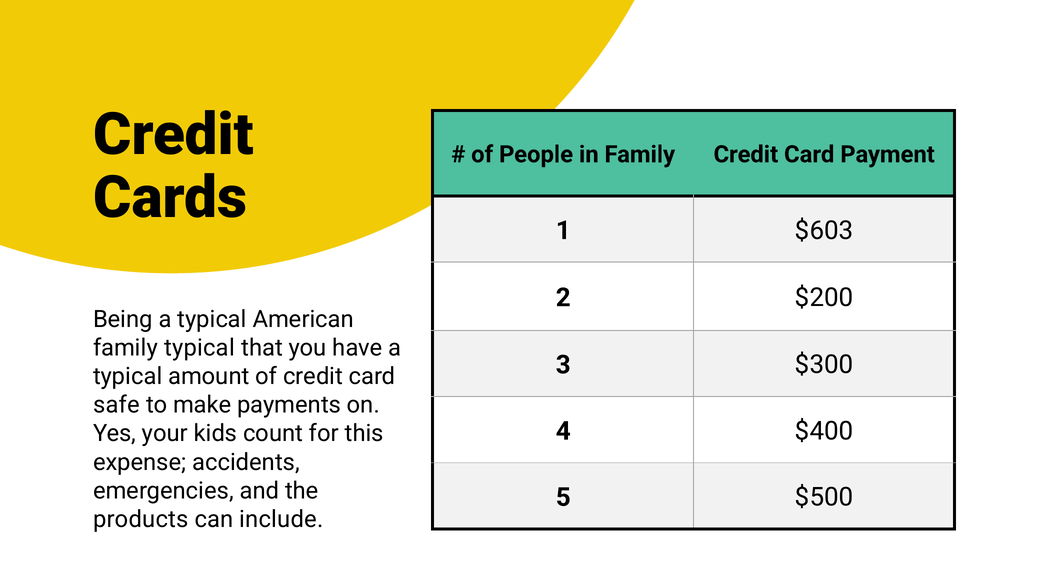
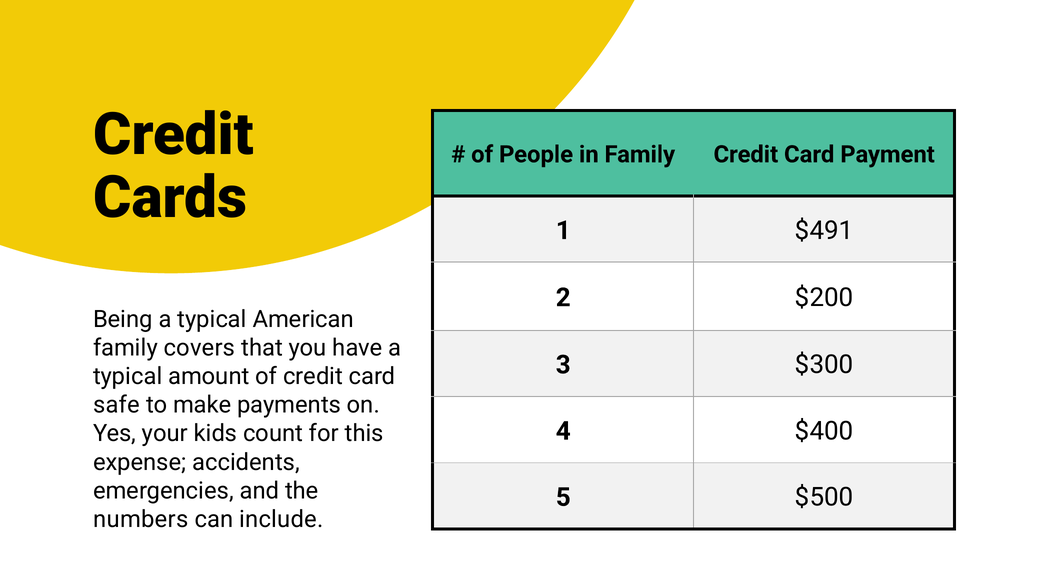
$603: $603 -> $491 (824, 230)
family typical: typical -> covers (199, 348)
products: products -> numbers (141, 519)
